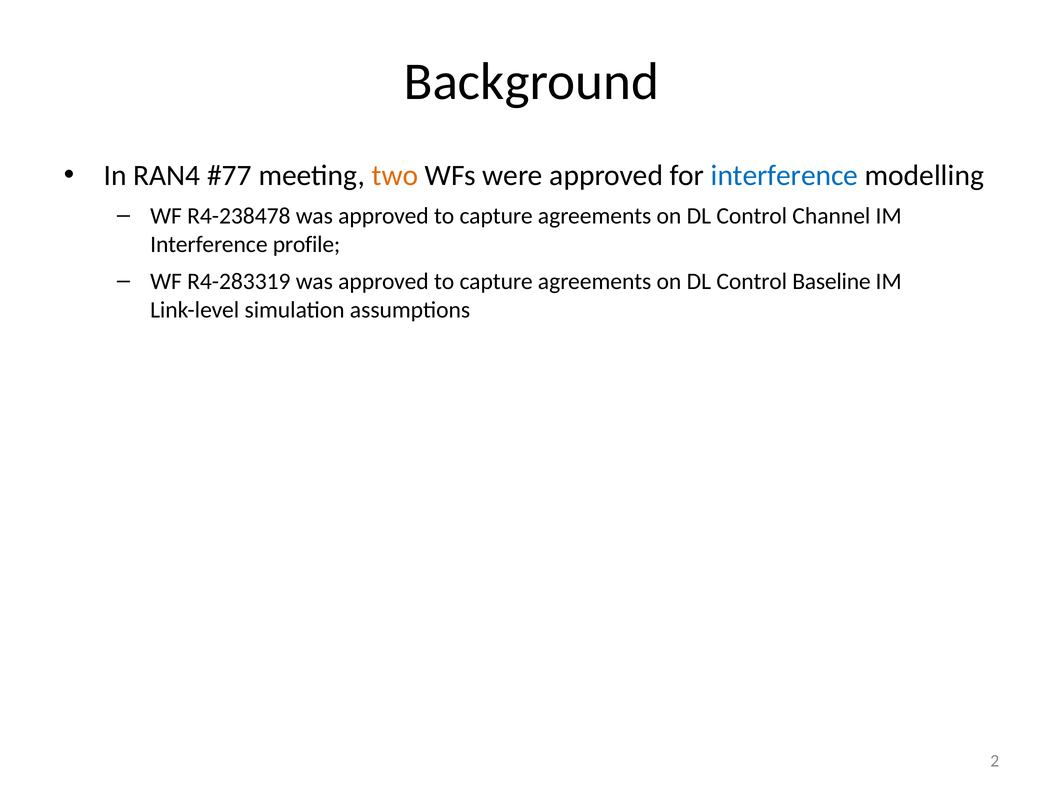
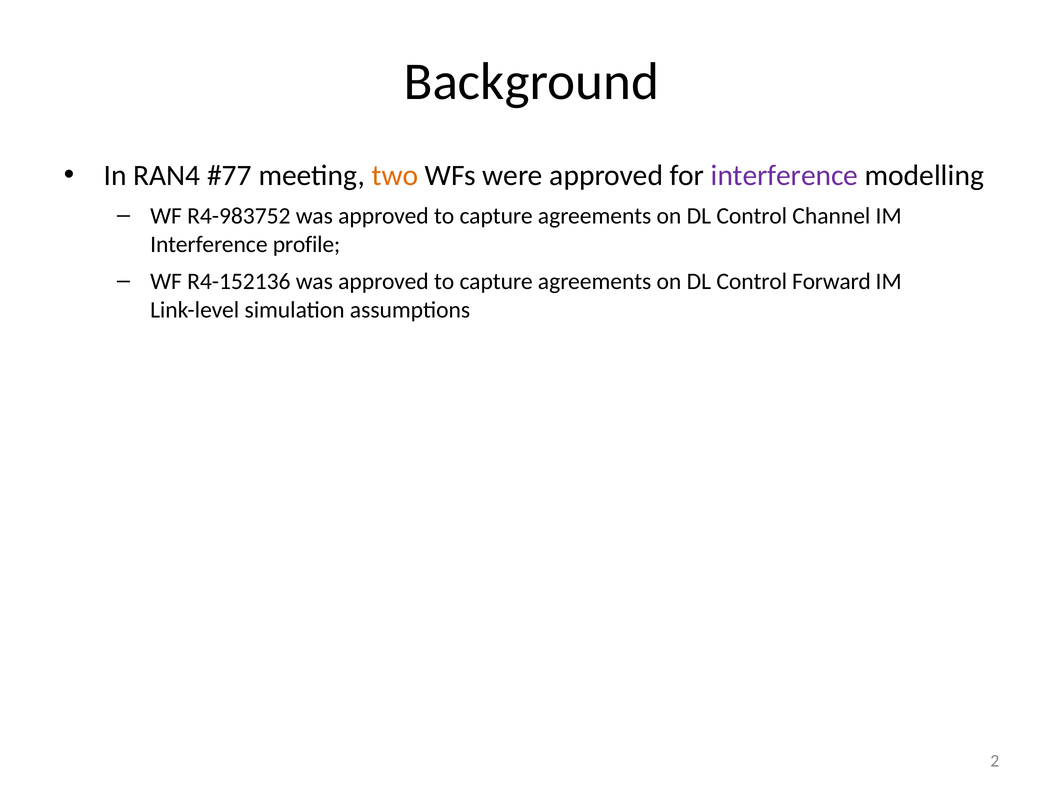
interference colour: blue -> purple (784, 176)
R4-238478: R4-238478 -> R4-983752 (239, 216)
R4-283319: R4-283319 -> R4-152136 (239, 282)
Baseline: Baseline -> Forward (831, 282)
